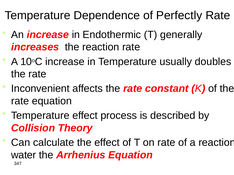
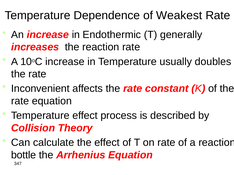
Perfectly: Perfectly -> Weakest (179, 15)
water: water -> bottle (24, 155)
